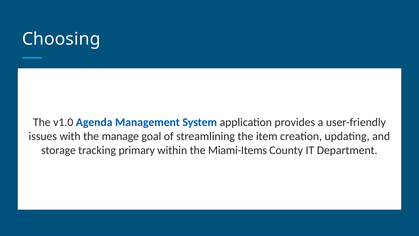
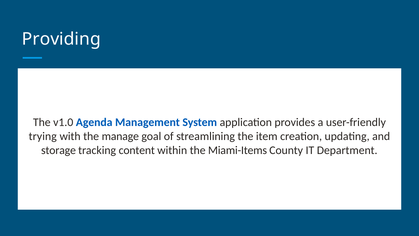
Choosing: Choosing -> Providing (61, 39)
issues: issues -> trying (43, 136)
primary: primary -> content (137, 150)
